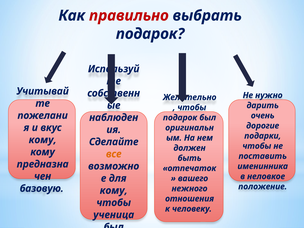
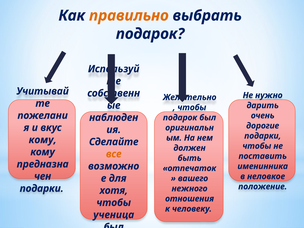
правильно colour: red -> orange (129, 16)
базовую: базовую -> подарки (42, 188)
кому: кому -> хотя (114, 190)
